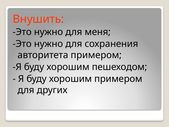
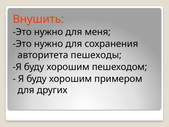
авторитета примером: примером -> пешеходы (96, 55)
